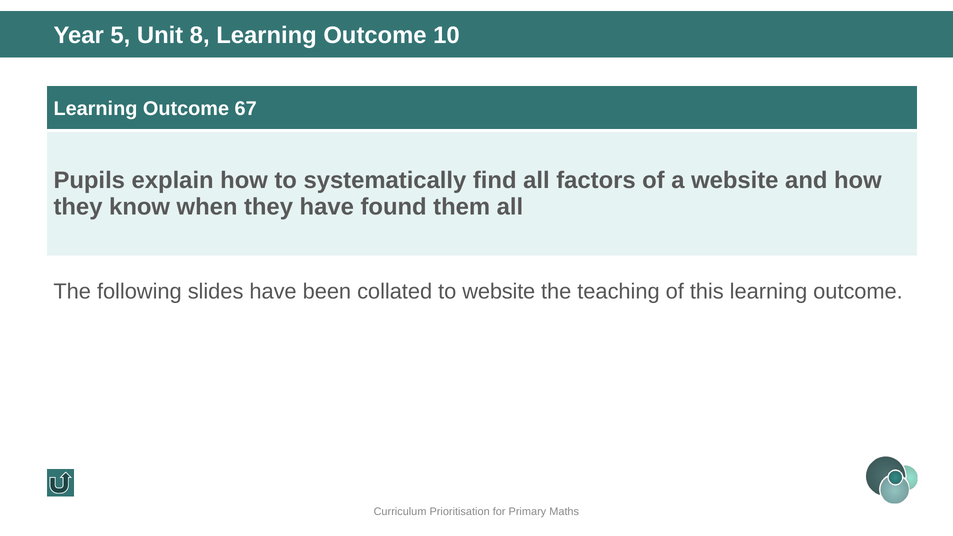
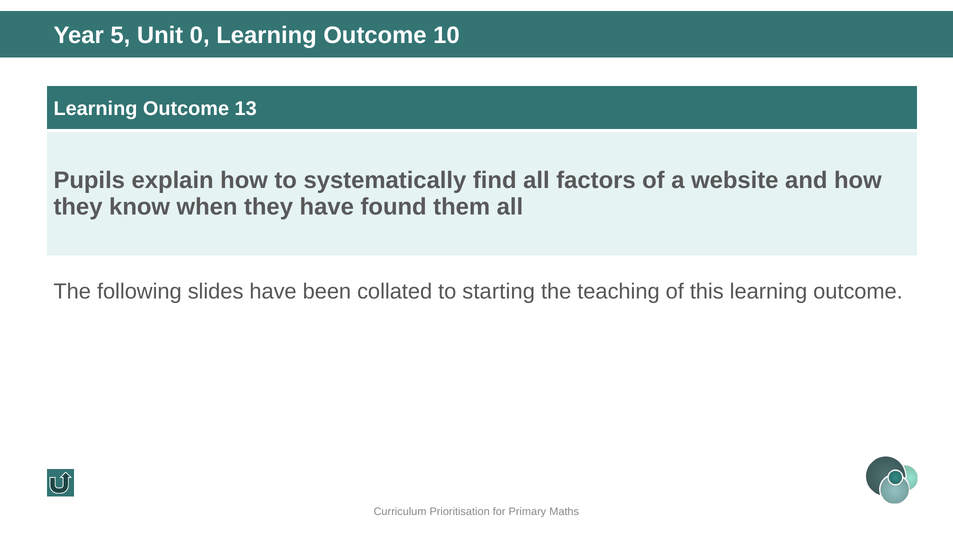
8: 8 -> 0 (200, 36)
67: 67 -> 13 (246, 109)
to website: website -> starting (499, 291)
